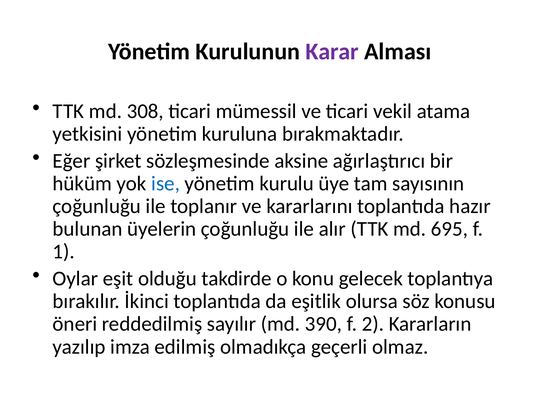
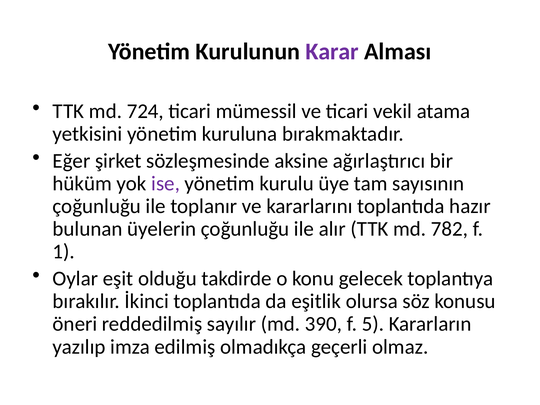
308: 308 -> 724 (145, 111)
ise colour: blue -> purple (166, 184)
695: 695 -> 782 (449, 229)
2: 2 -> 5 (373, 324)
